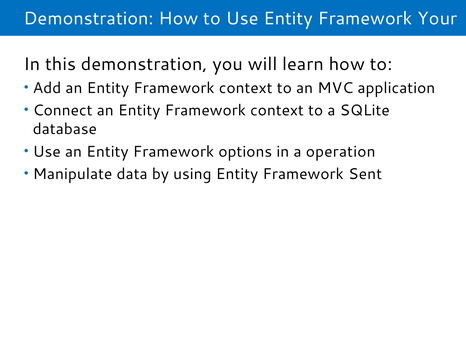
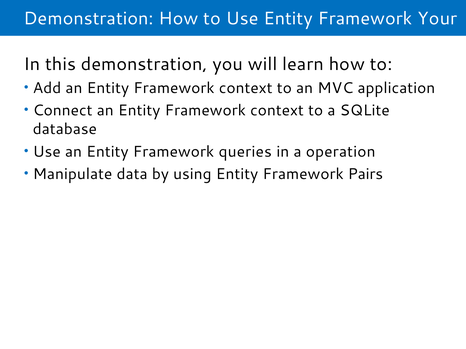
options: options -> queries (245, 152)
Sent: Sent -> Pairs (365, 174)
